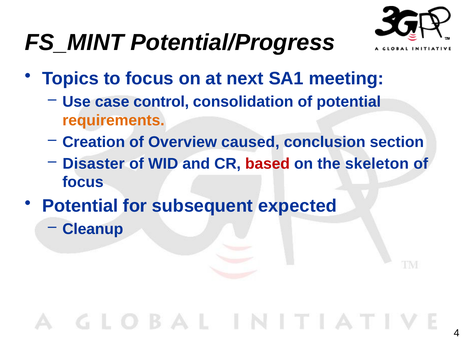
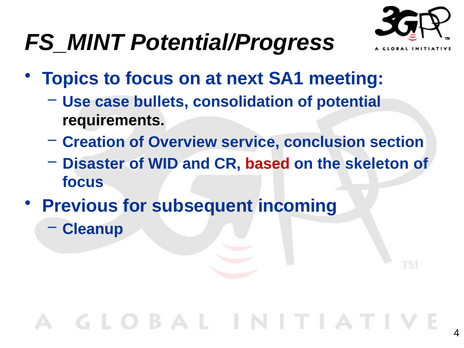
control: control -> bullets (161, 102)
requirements colour: orange -> black (113, 120)
caused: caused -> service (250, 142)
Potential: Potential -> Previous (80, 206)
expected: expected -> incoming (298, 206)
